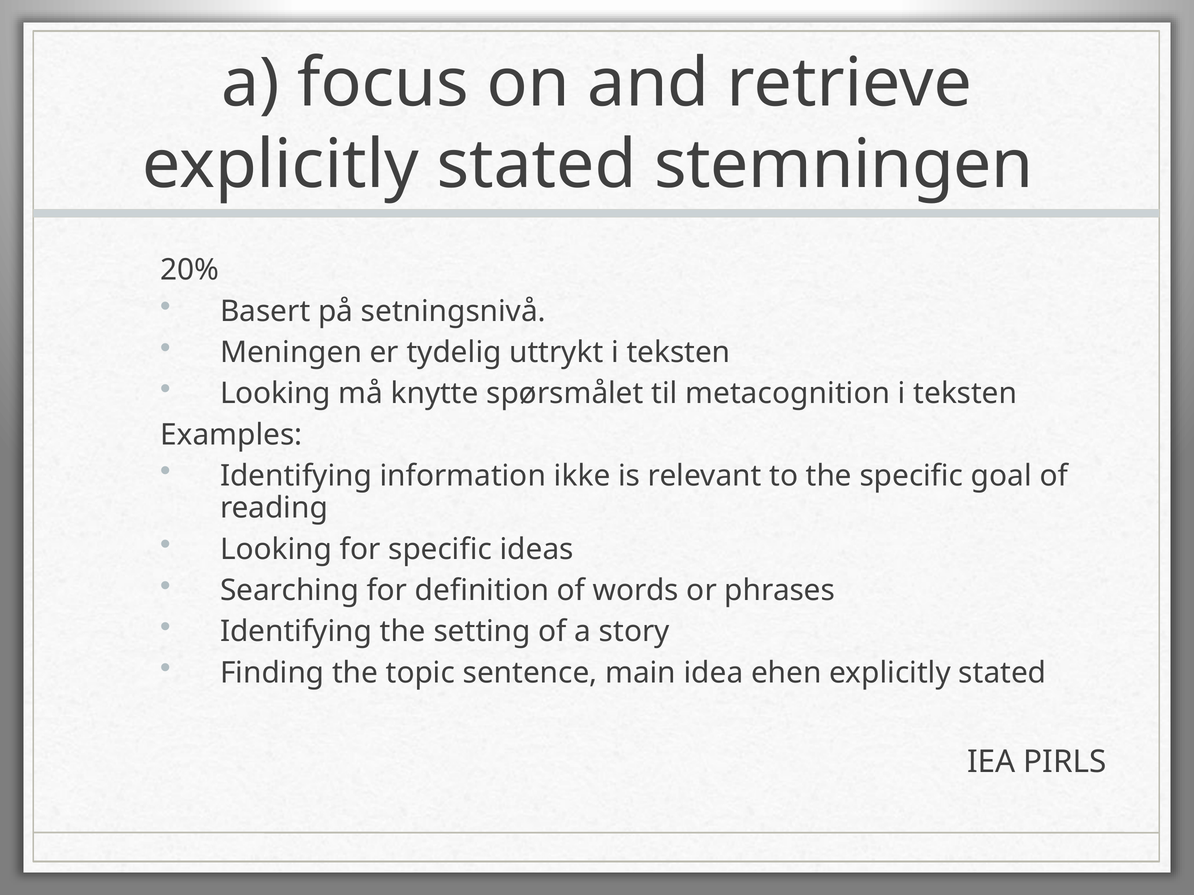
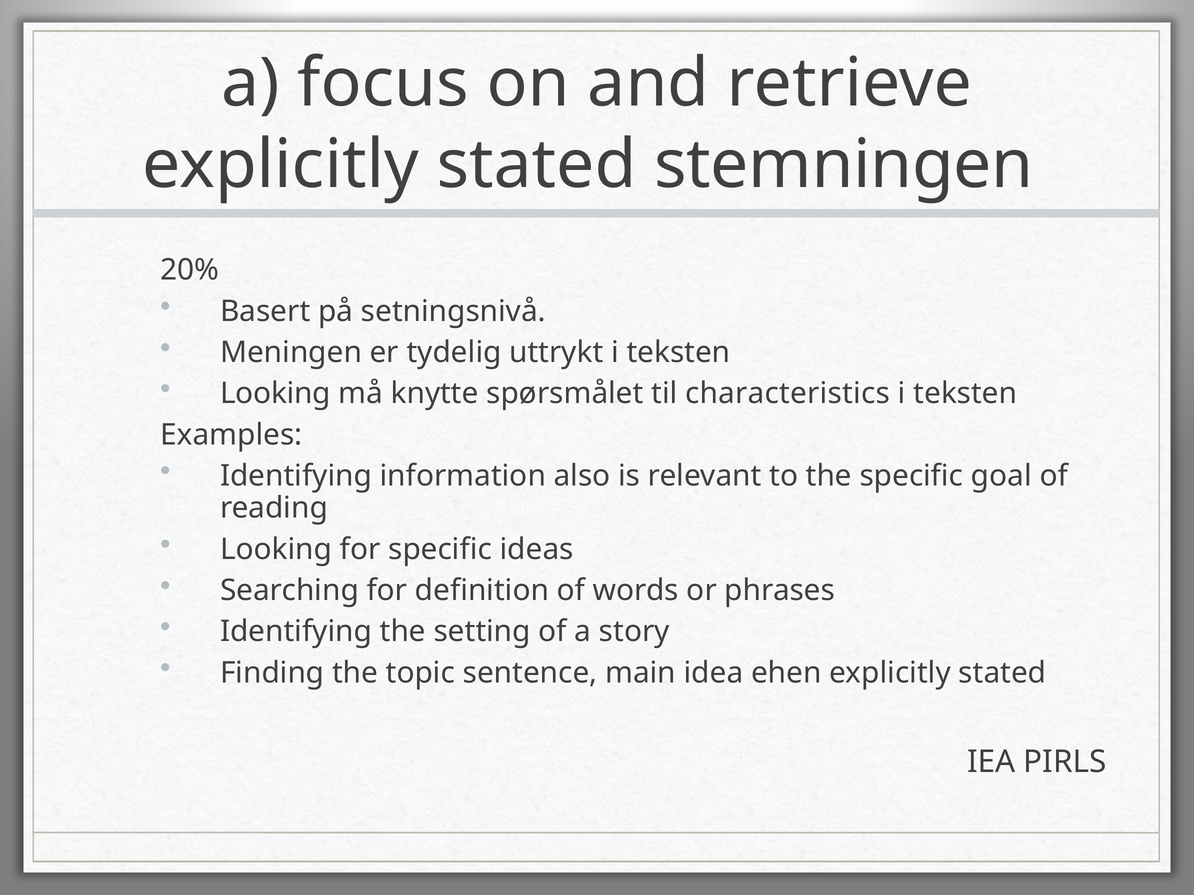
metacognition: metacognition -> characteristics (788, 394)
ikke: ikke -> also (582, 476)
